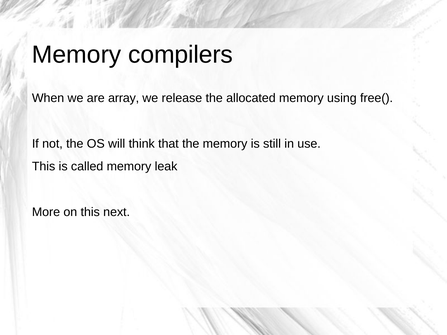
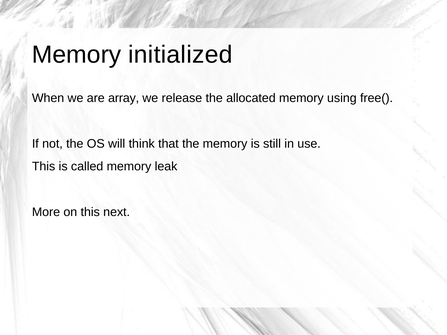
compilers: compilers -> initialized (180, 55)
